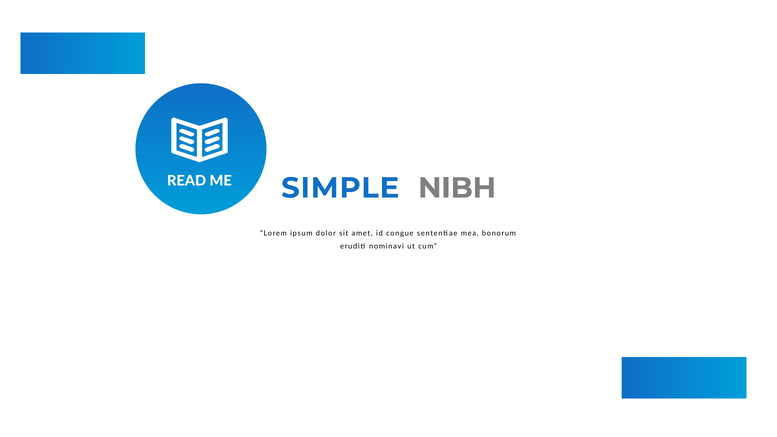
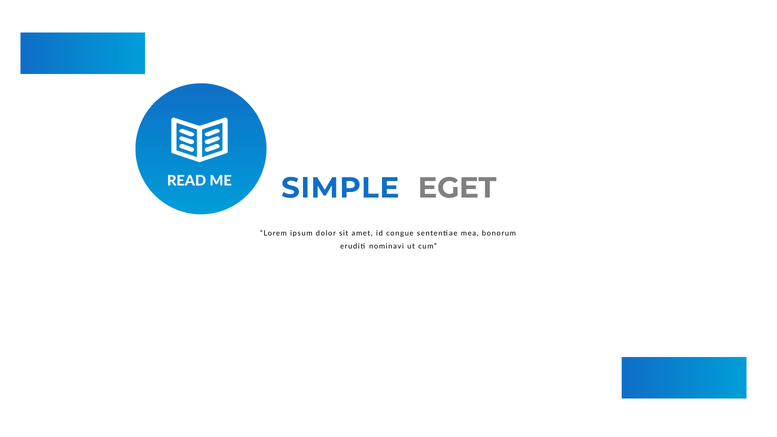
NIBH: NIBH -> EGET (457, 188)
